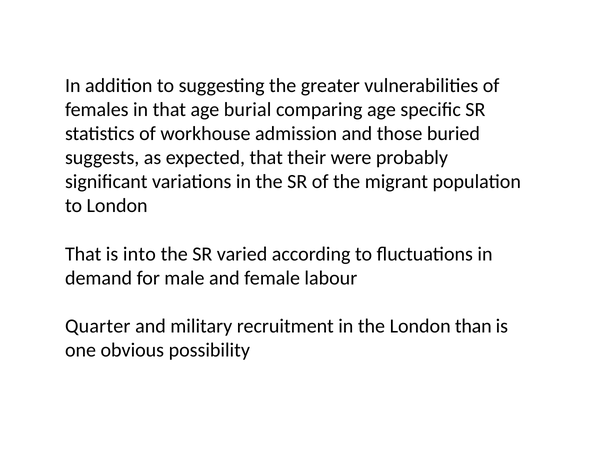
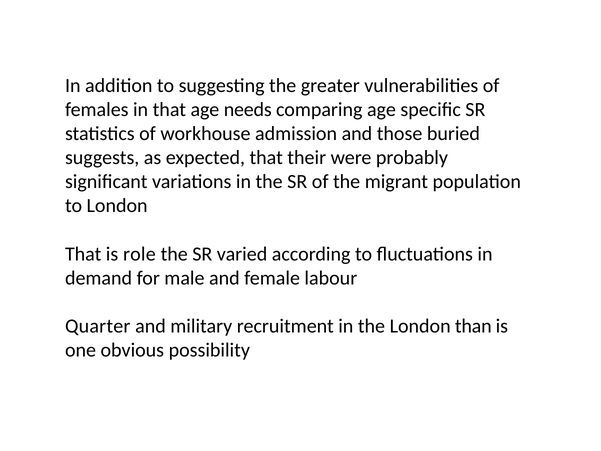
burial: burial -> needs (248, 110)
into: into -> role (139, 254)
